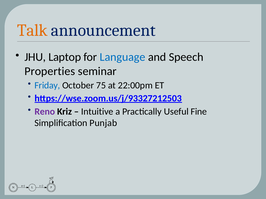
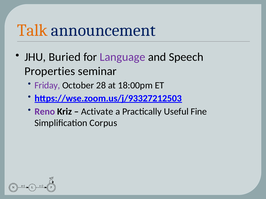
Laptop: Laptop -> Buried (65, 57)
Language colour: blue -> purple (123, 57)
Friday colour: blue -> purple (47, 86)
75: 75 -> 28 (101, 86)
22:00pm: 22:00pm -> 18:00pm (135, 86)
Intuitive: Intuitive -> Activate (97, 112)
Punjab: Punjab -> Corpus (103, 123)
